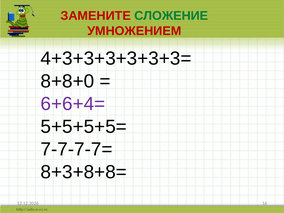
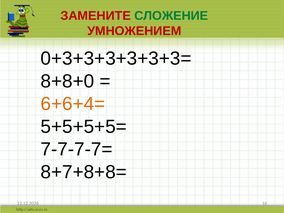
4+3+3+3+3+3+3=: 4+3+3+3+3+3+3= -> 0+3+3+3+3+3+3= (116, 58)
6+6+4= colour: purple -> orange (73, 104)
8+3+8+8=: 8+3+8+8= -> 8+7+8+8= (84, 172)
